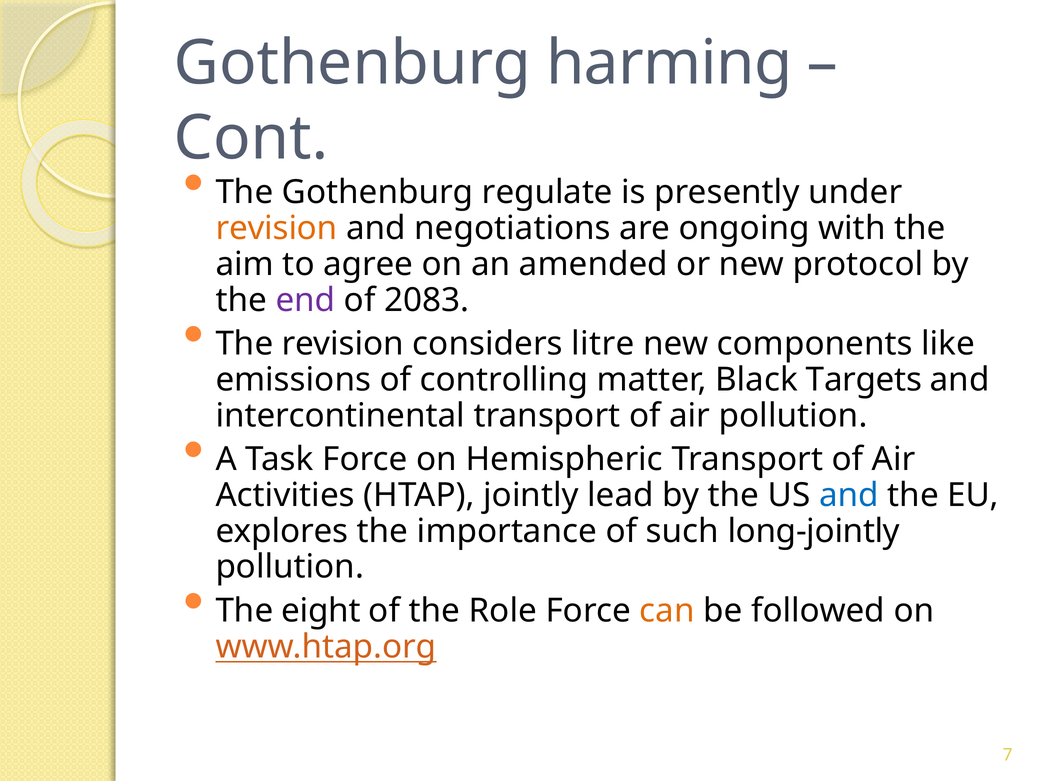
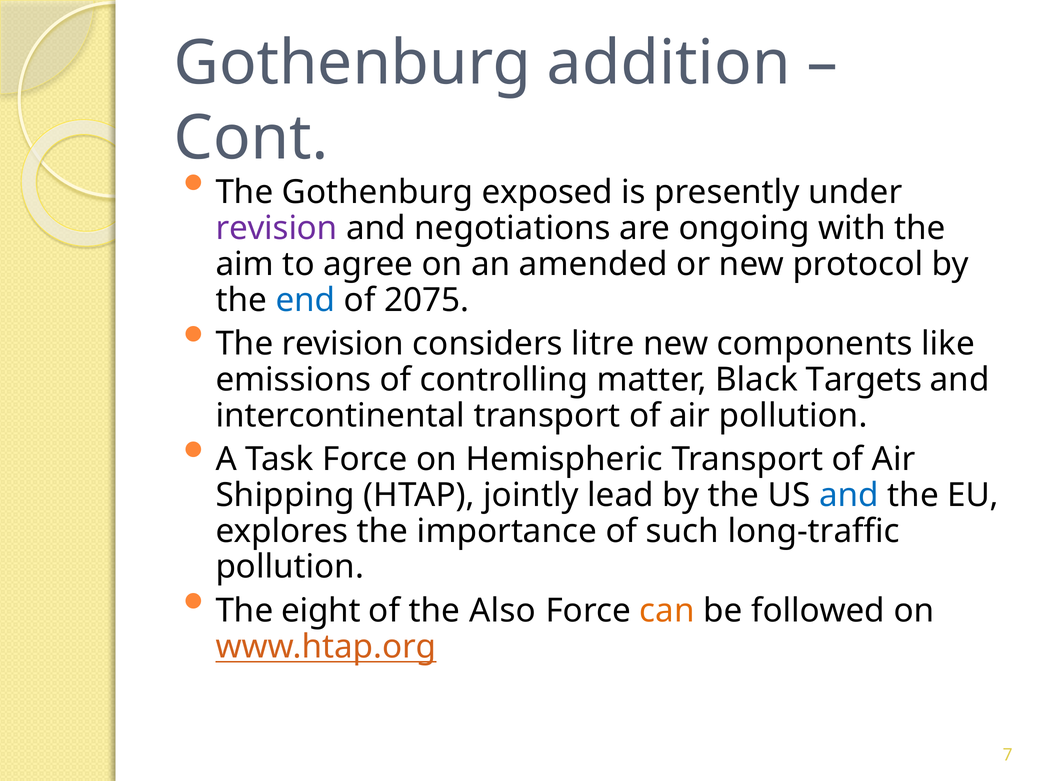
harming: harming -> addition (669, 63)
regulate: regulate -> exposed (547, 192)
revision colour: orange -> purple (277, 228)
end colour: purple -> blue (305, 300)
2083: 2083 -> 2075 (427, 300)
Activities: Activities -> Shipping (285, 495)
long-jointly: long-jointly -> long-traffic (814, 531)
Role: Role -> Also (503, 611)
